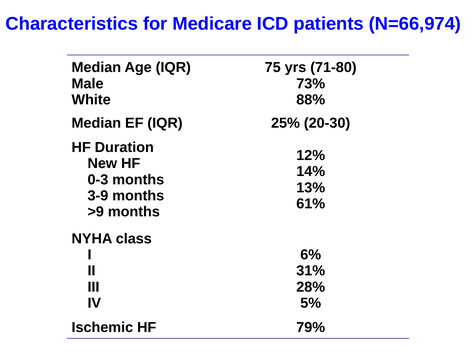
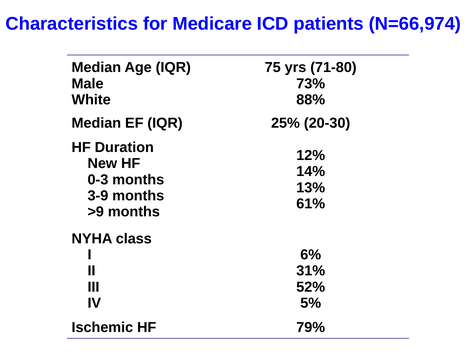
28%: 28% -> 52% (311, 287)
